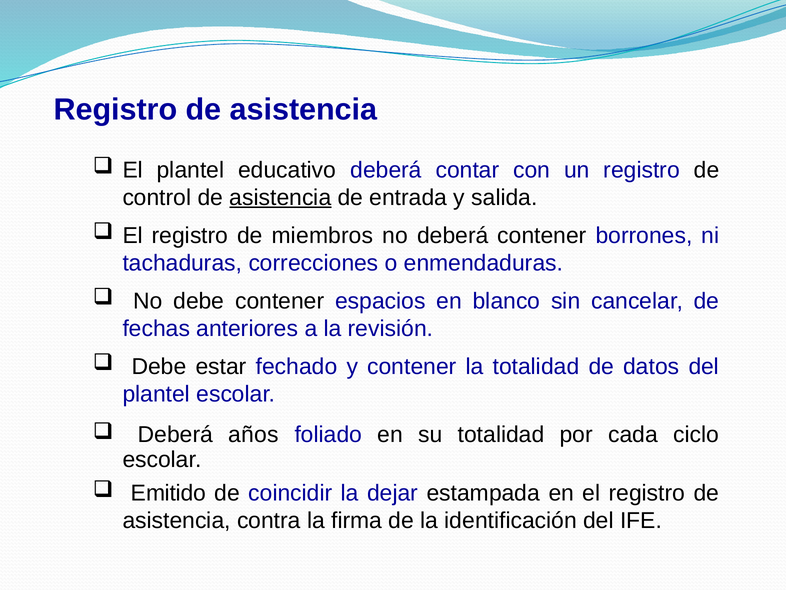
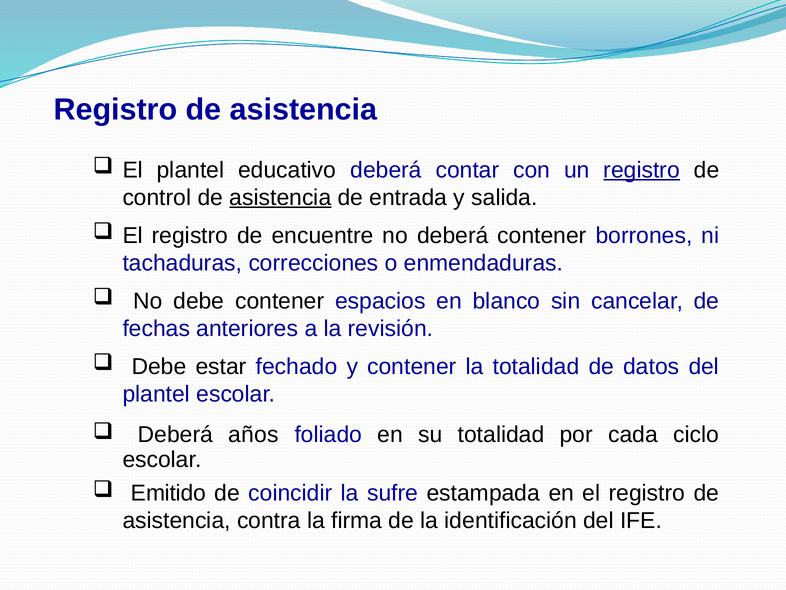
registro underline: none -> present (642, 170)
miembros: miembros -> encuentre (323, 235)
dejar: dejar -> sufre (393, 493)
